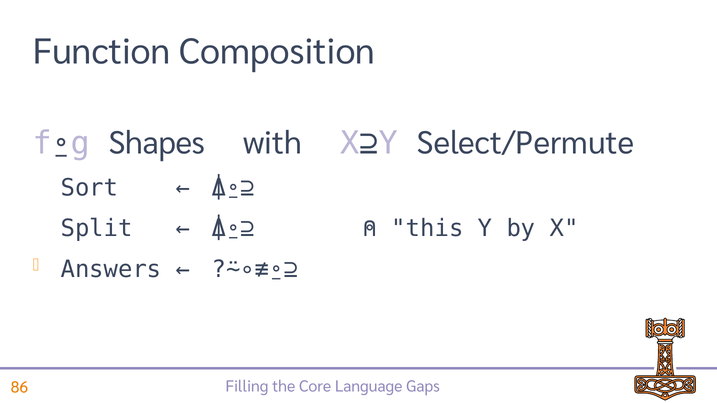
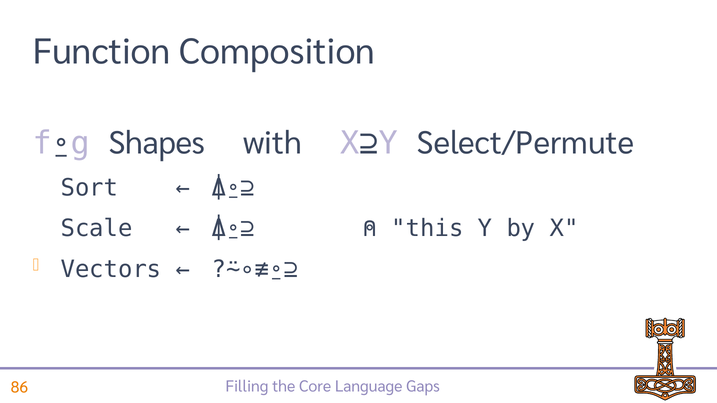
Split: Split -> Scale (97, 229)
Answers: Answers -> Vectors (111, 269)
